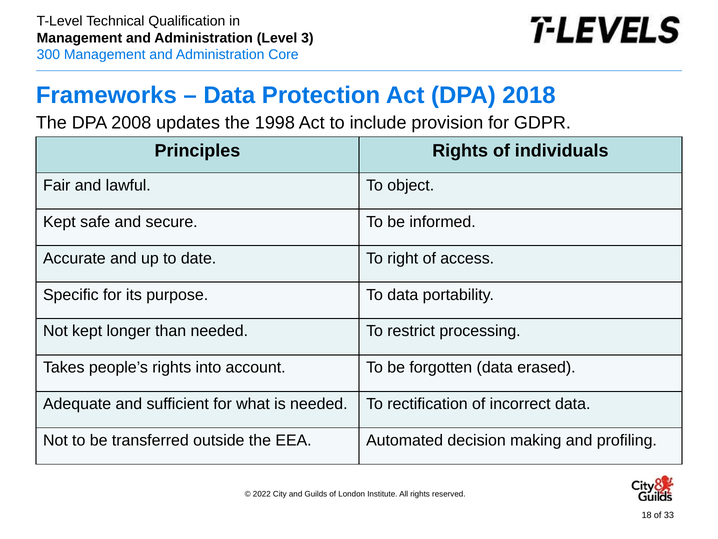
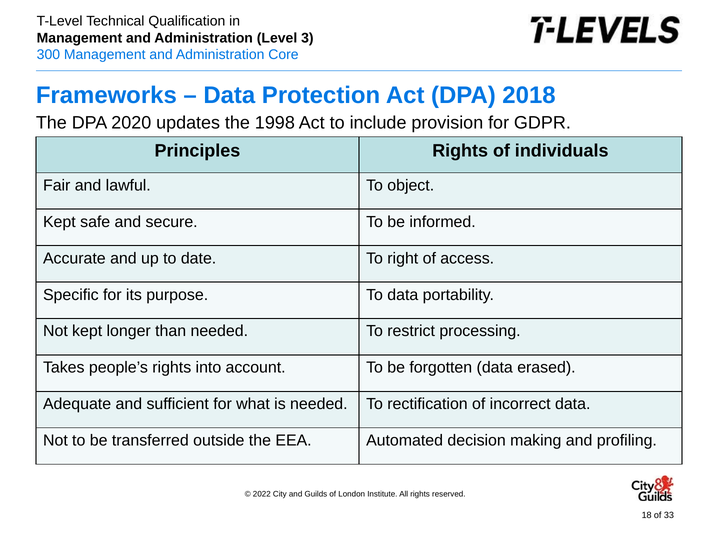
2008: 2008 -> 2020 (131, 123)
